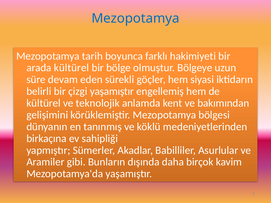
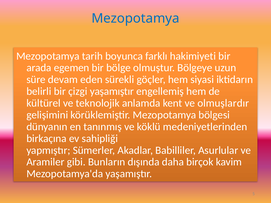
arada kültürel: kültürel -> egemen (72, 68)
bakımından: bakımından -> olmuşlardır (223, 103)
